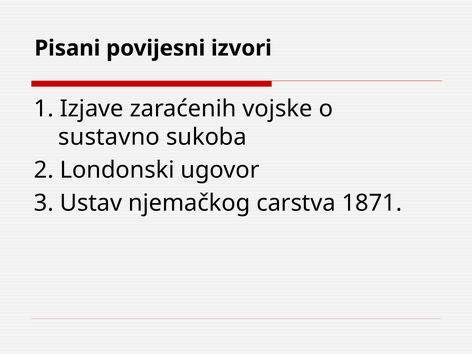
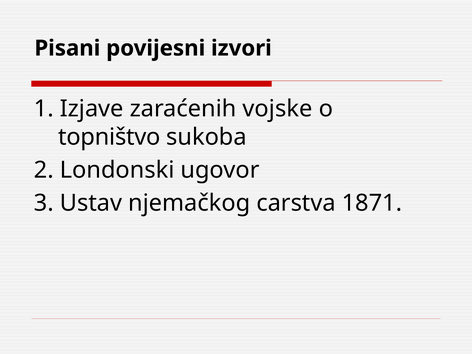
sustavno: sustavno -> topništvo (109, 137)
